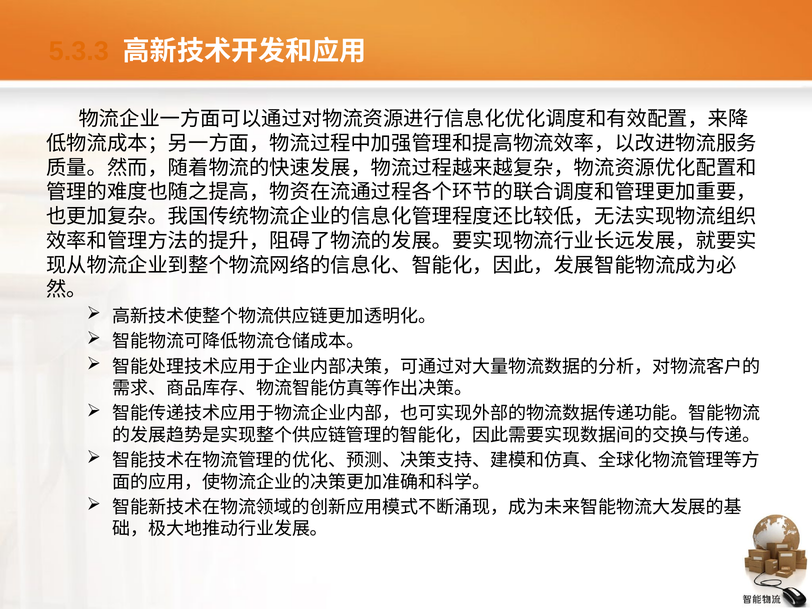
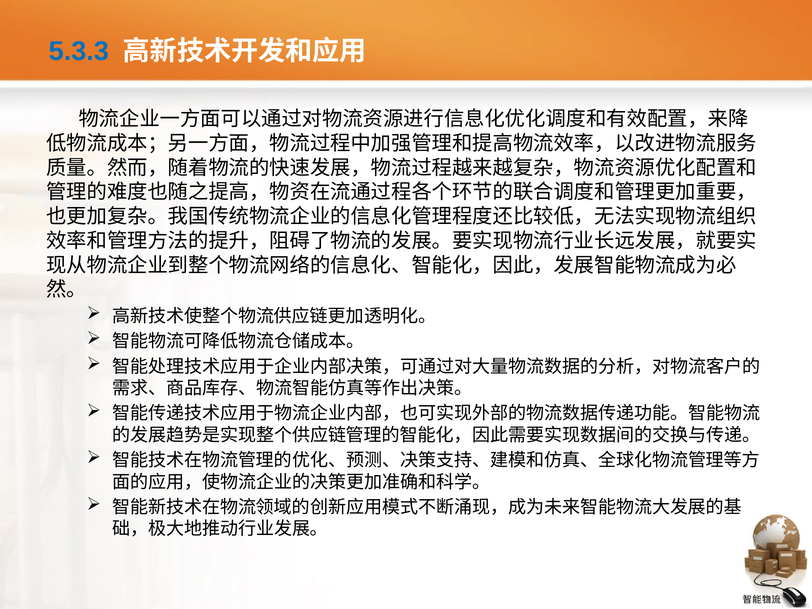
5.3.3 colour: orange -> blue (79, 51)
